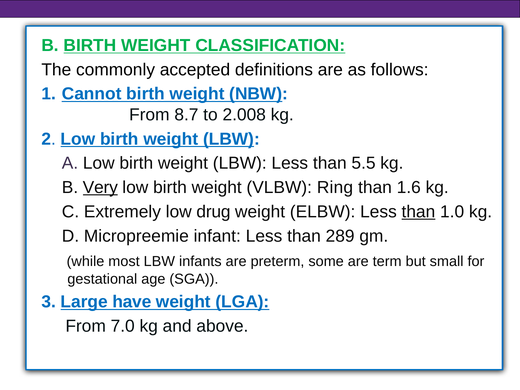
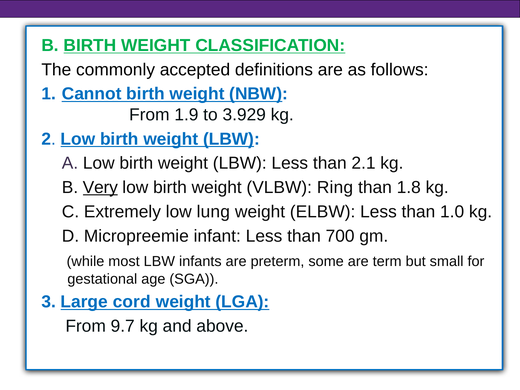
8.7: 8.7 -> 1.9 (186, 115)
2.008: 2.008 -> 3.929 (244, 115)
5.5: 5.5 -> 2.1 (364, 163)
1.6: 1.6 -> 1.8 (409, 188)
drug: drug -> lung (213, 212)
than underline: present -> none (418, 212)
289: 289 -> 700 (340, 236)
have: have -> cord (132, 302)
7.0: 7.0 -> 9.7 (123, 326)
